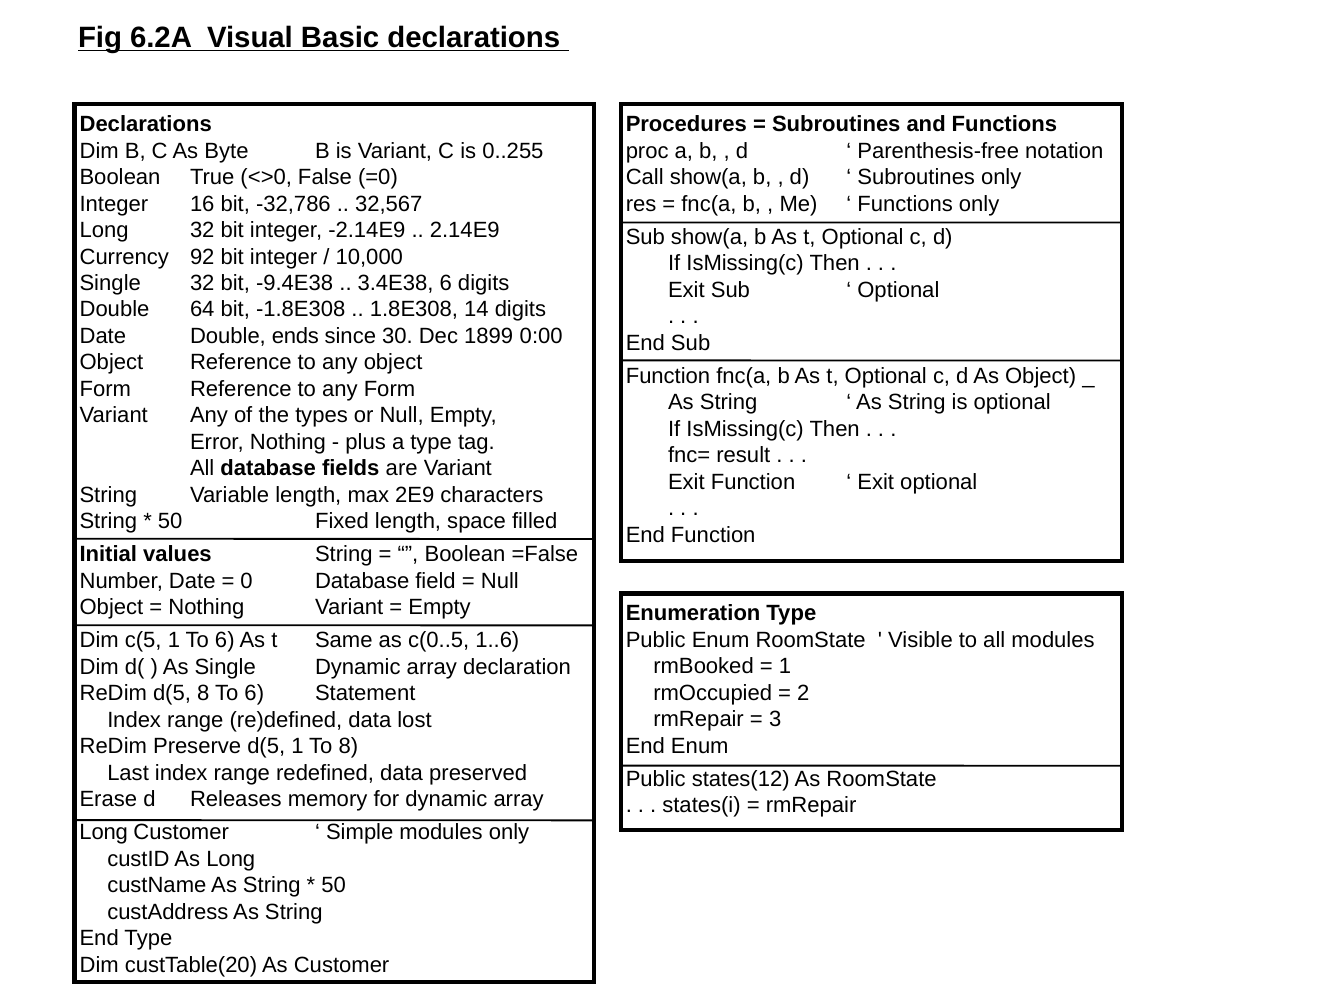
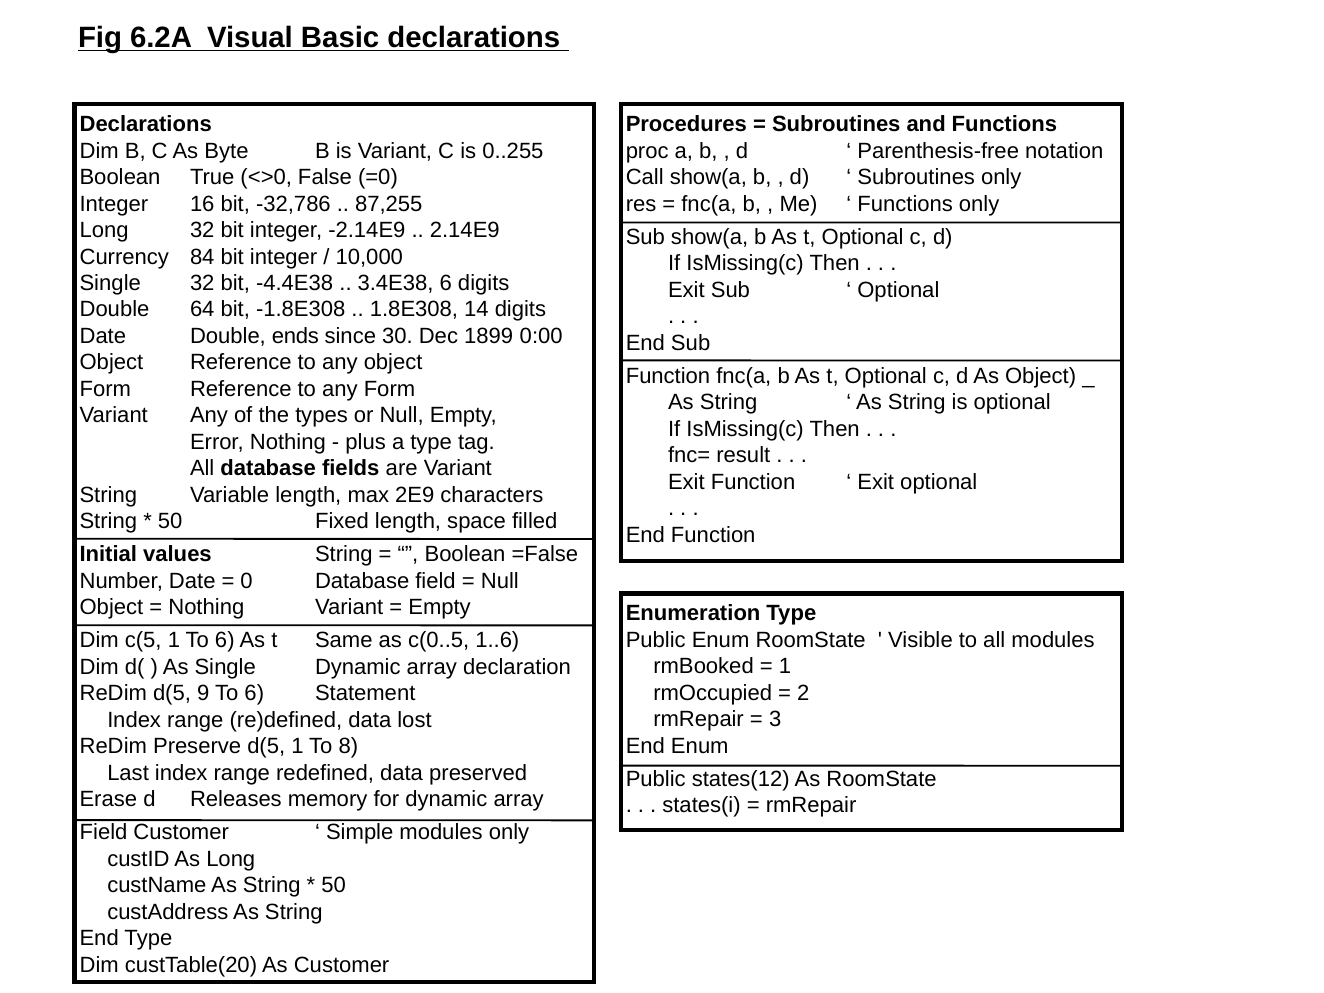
32,567: 32,567 -> 87,255 (389, 204)
92: 92 -> 84 (202, 257)
-9.4E38: -9.4E38 -> -4.4E38 (295, 283)
d(5 8: 8 -> 9 (203, 694)
Long: Long -> Field (104, 833)
